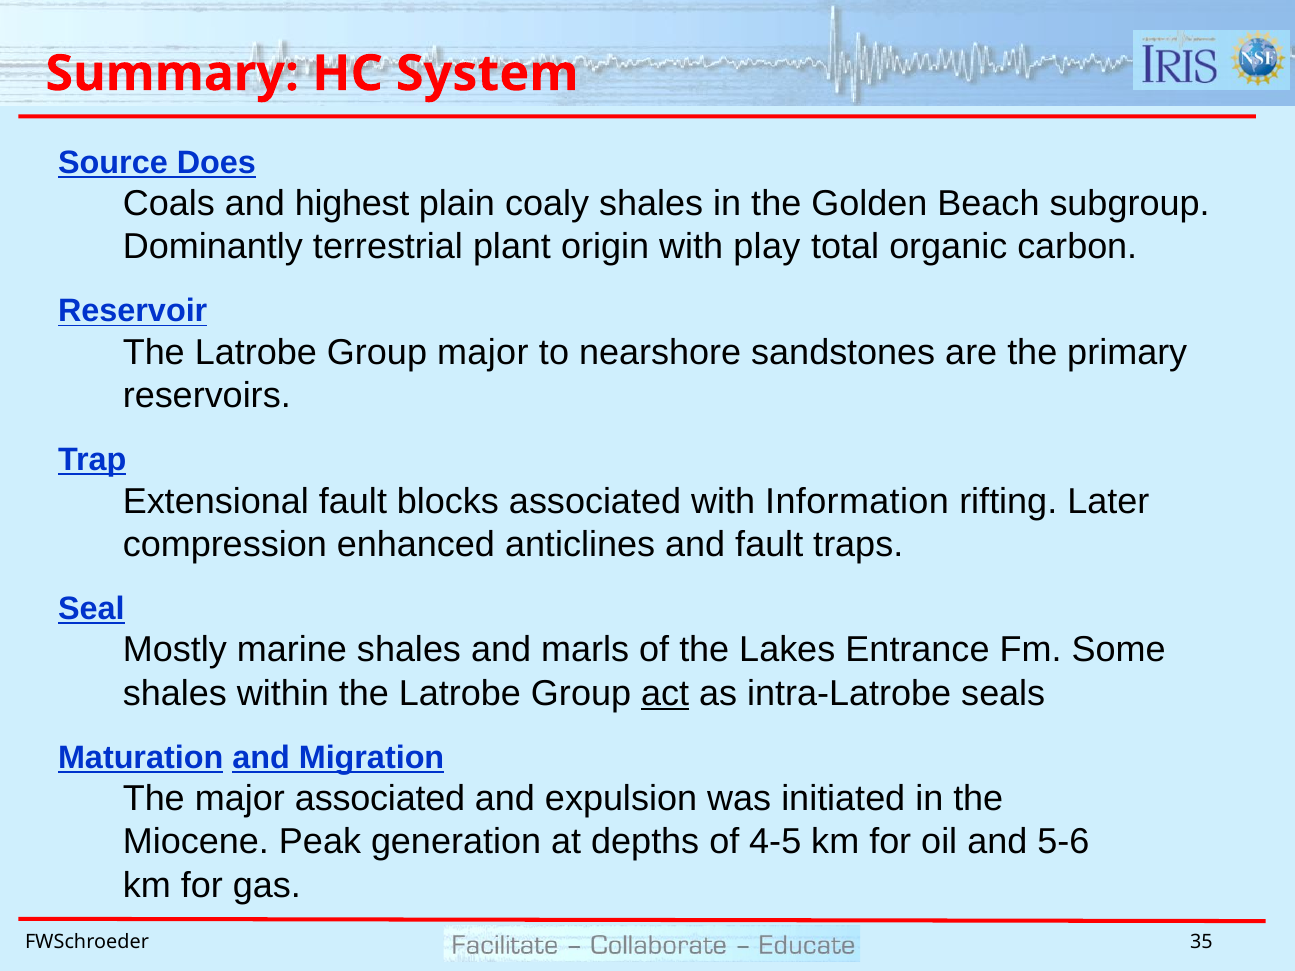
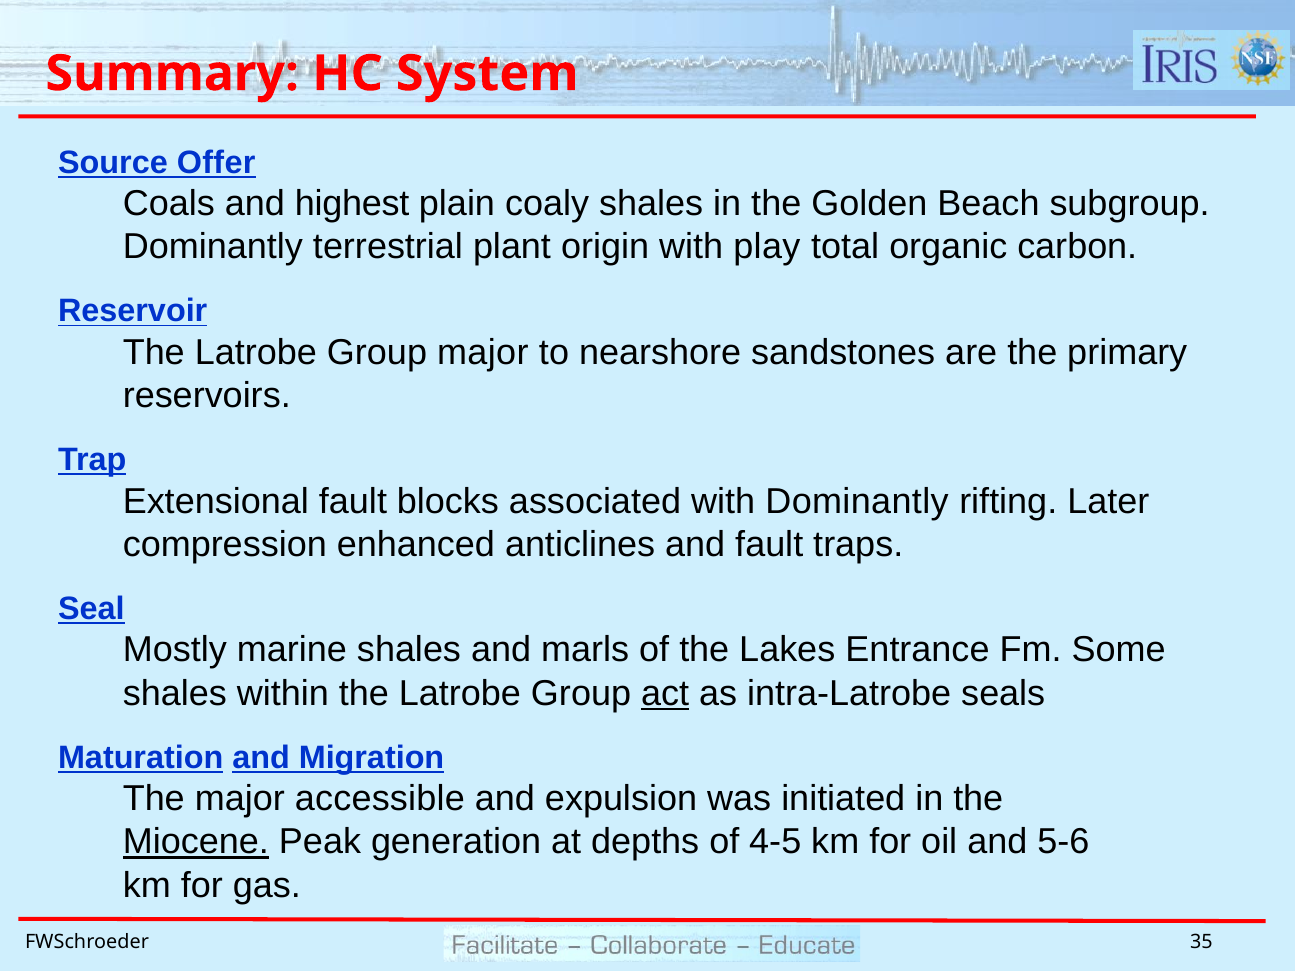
Does: Does -> Offer (216, 163)
with Information: Information -> Dominantly (857, 501)
major associated: associated -> accessible (380, 799)
Miocene underline: none -> present (196, 842)
